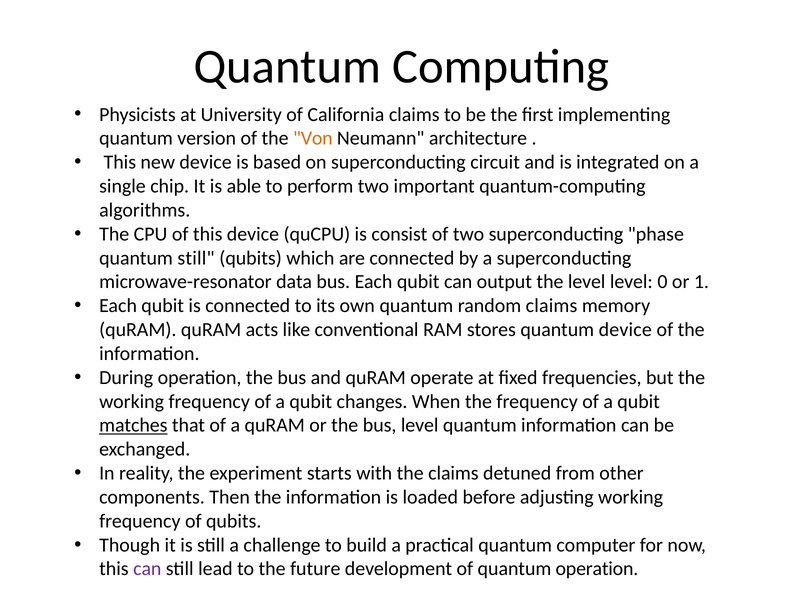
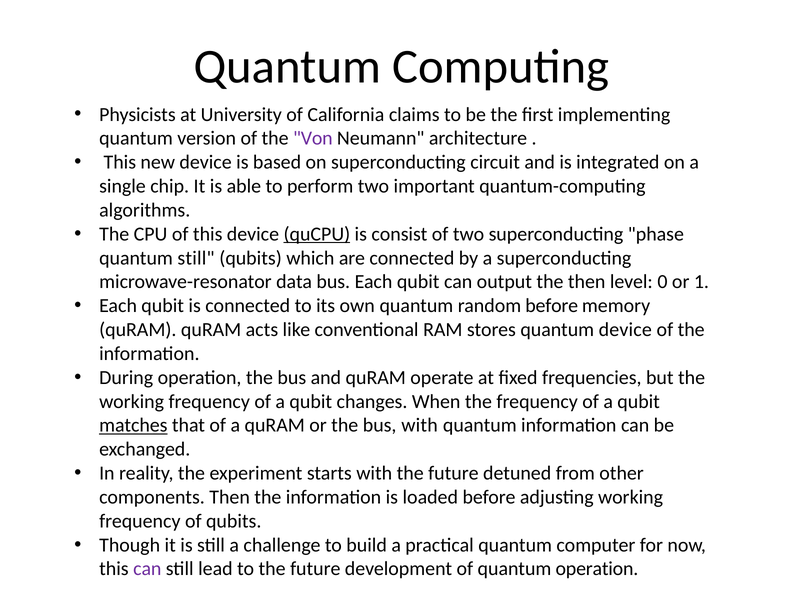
Von colour: orange -> purple (313, 138)
quCPU underline: none -> present (317, 234)
the level: level -> then (587, 282)
random claims: claims -> before (552, 306)
bus level: level -> with (420, 425)
with the claims: claims -> future (453, 473)
